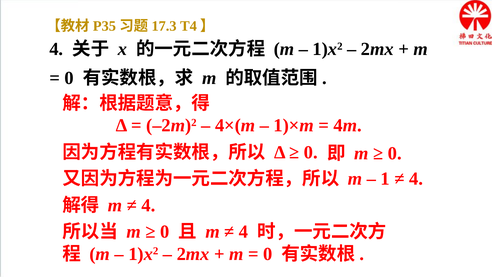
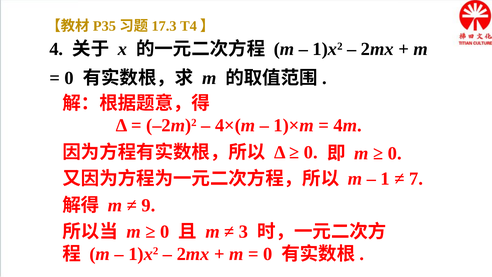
4: 4 -> 7 (416, 179)
4: 4 -> 9 (148, 205)
4: 4 -> 3 (244, 232)
